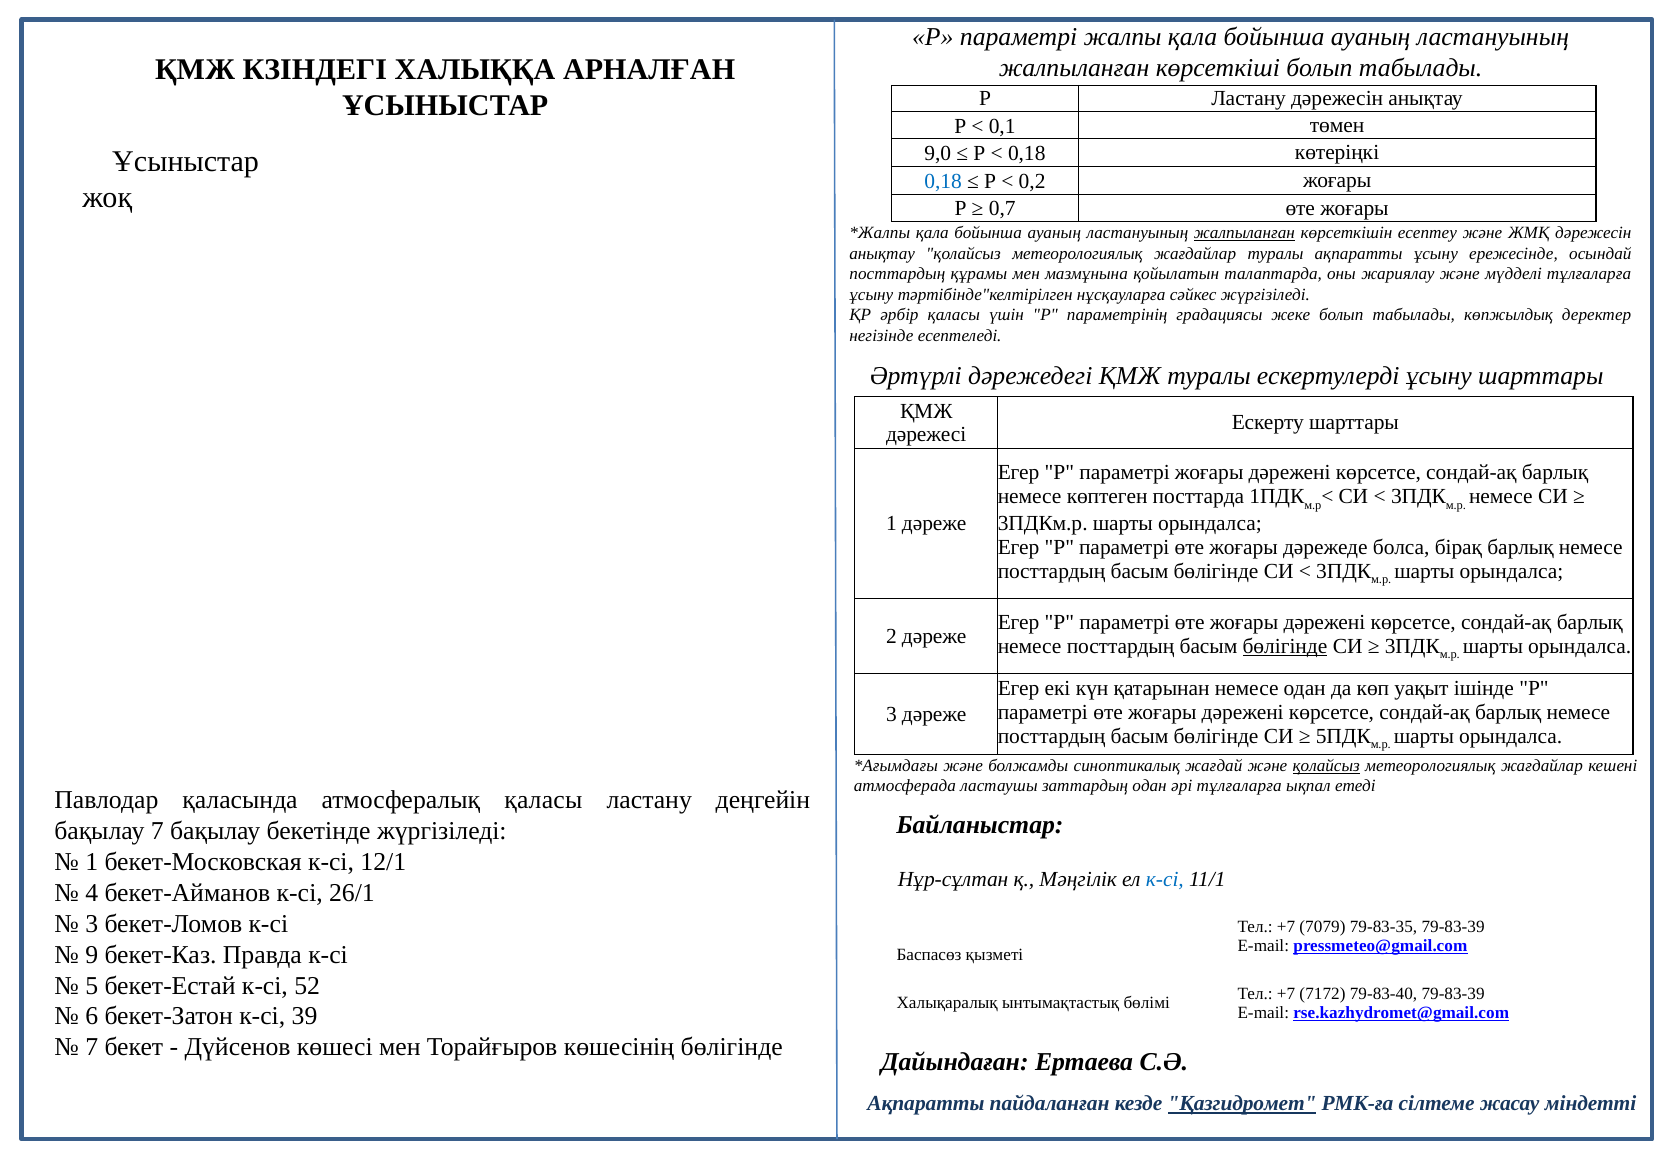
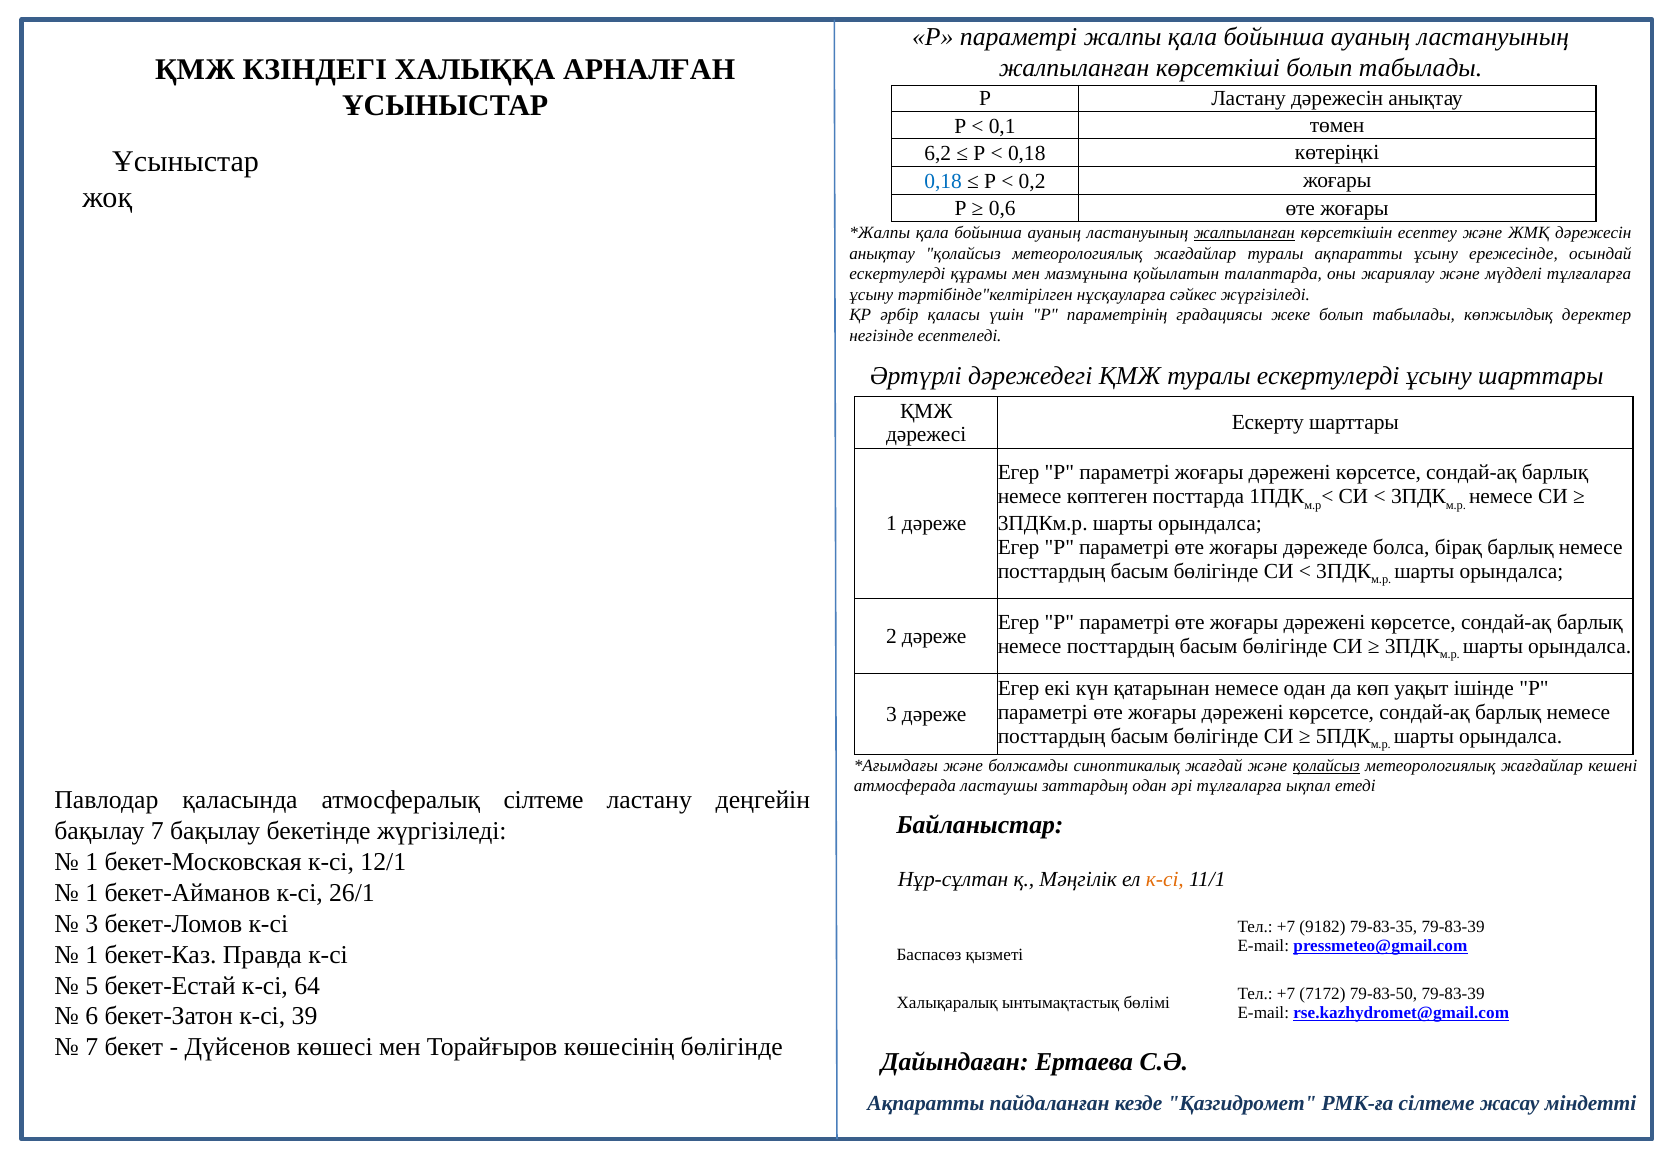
9,0: 9,0 -> 6,2 (938, 154)
0,7: 0,7 -> 0,6 (1002, 209)
посттардың: посттардың -> ескертулерді (897, 274)
бөлігінде underline: present -> none (1285, 646)
атмосфералық қаласы: қаласы -> сілтеме (544, 800)
к-сі colour: blue -> orange (1165, 879)
4: 4 -> 1 (92, 893)
7079: 7079 -> 9182 (1322, 926)
9: 9 -> 1 (92, 955)
52: 52 -> 64 (307, 985)
79-83-40: 79-83-40 -> 79-83-50 (1383, 993)
Қазгидромет underline: present -> none (1242, 1104)
